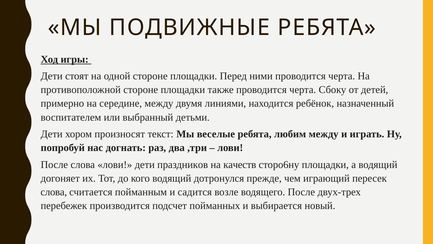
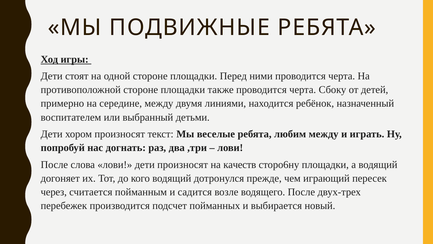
дети праздников: праздников -> произносят (183, 164)
слова: слова -> через (54, 192)
